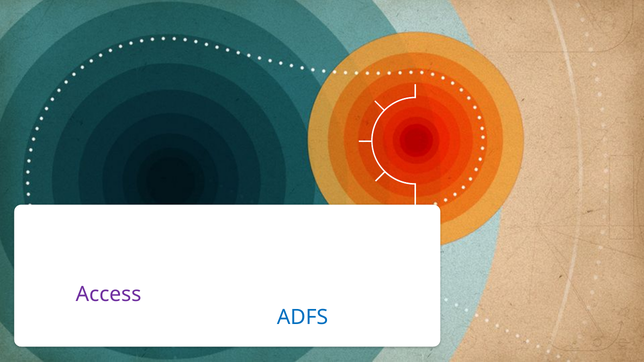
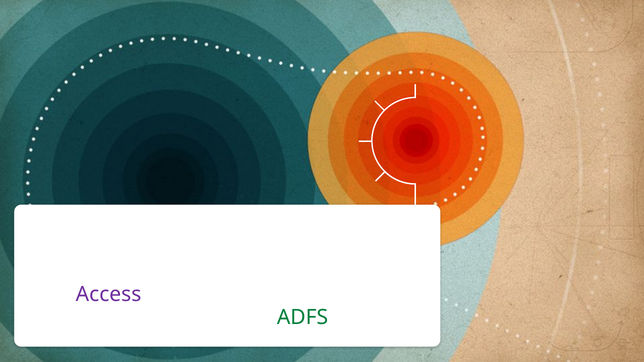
ADFS colour: blue -> green (303, 317)
